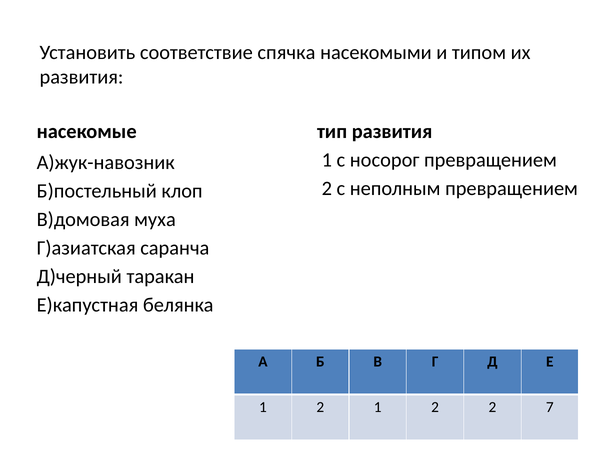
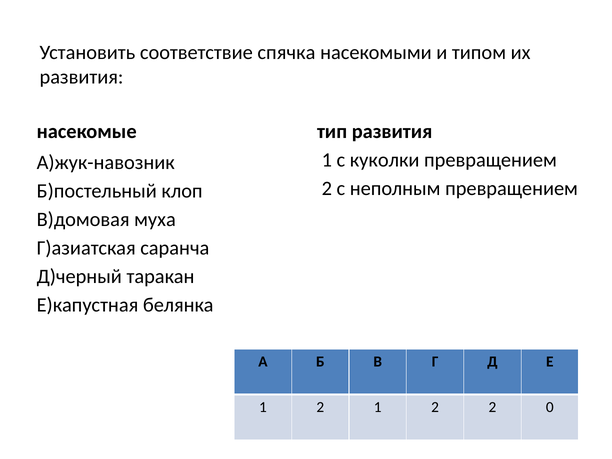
носорог: носорог -> куколки (385, 160)
7: 7 -> 0 (550, 407)
